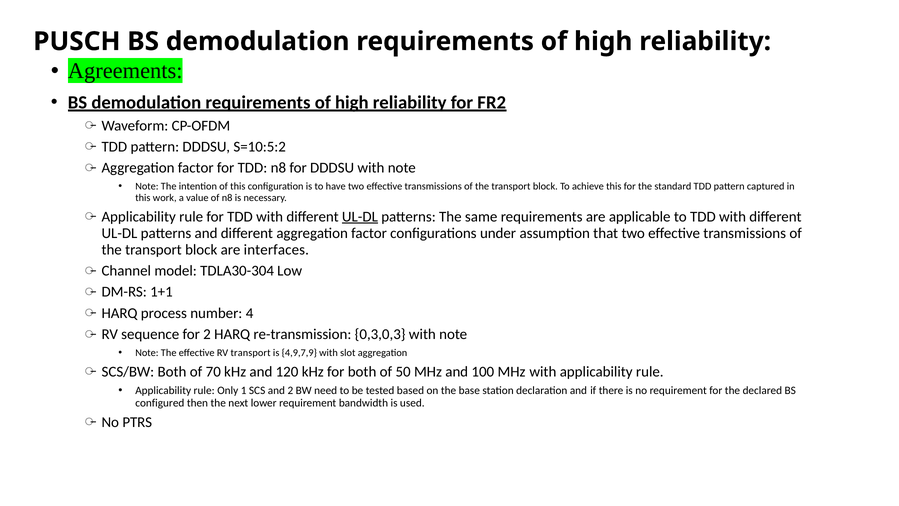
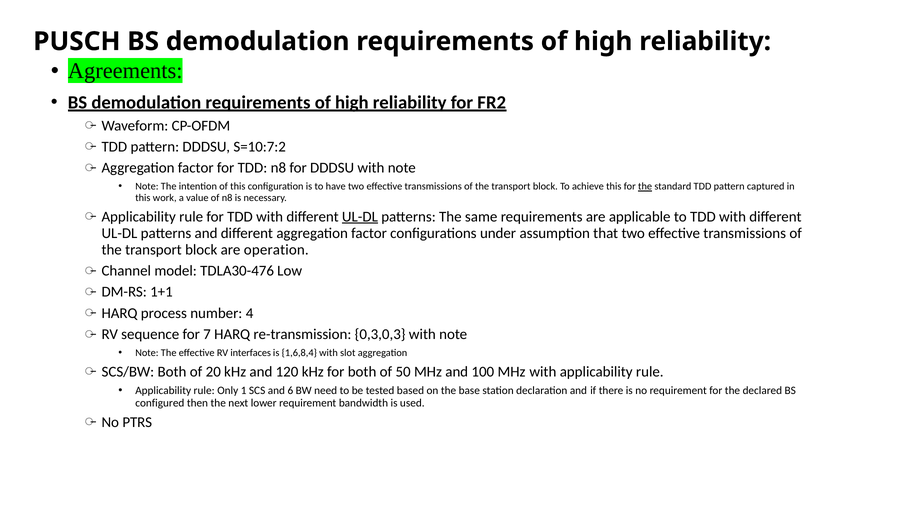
S=10:5:2: S=10:5:2 -> S=10:7:2 (260, 147)
the underline: none -> present (645, 186)
interfaces: interfaces -> operation (276, 249)
TDLA30-304: TDLA30-304 -> TDLA30-476 (237, 271)
for 2: 2 -> 7 (207, 334)
RV transport: transport -> interfaces (251, 353)
4,9,7,9: 4,9,7,9 -> 1,6,8,4 (299, 353)
70: 70 -> 20 (213, 371)
and 2: 2 -> 6 (290, 390)
